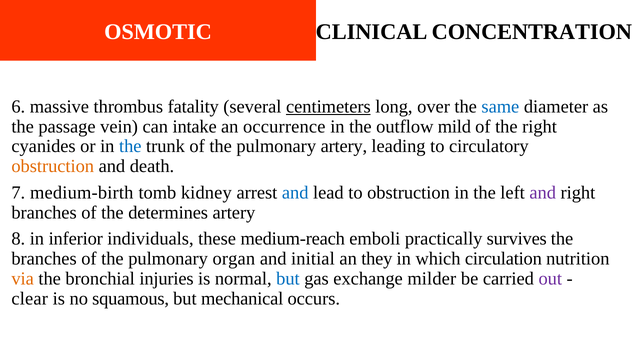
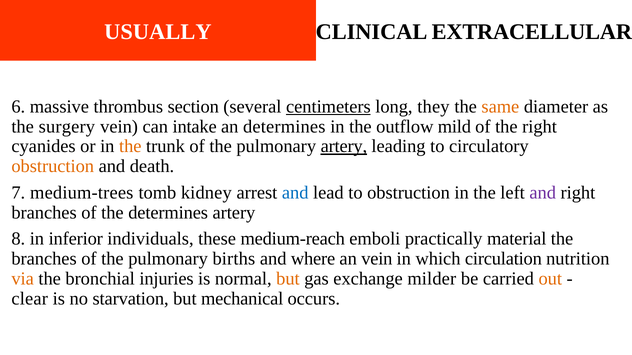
CONCENTRATION: CONCENTRATION -> EXTRACELLULAR (532, 32)
OSMOTIC: OSMOTIC -> USUALLY (158, 32)
fatality: fatality -> section (193, 107)
over: over -> they (433, 107)
same colour: blue -> orange (500, 107)
passage: passage -> surgery (67, 127)
an occurrence: occurrence -> determines (284, 127)
the colour: blue -> orange (130, 147)
artery underline: none -> present (344, 147)
medium-birth: medium-birth -> medium-trees (82, 193)
survives: survives -> material (517, 239)
organ: organ -> births (234, 259)
initial: initial -> where (313, 259)
an they: they -> vein (377, 259)
but colour: blue -> orange (288, 279)
out colour: purple -> orange (550, 279)
squamous: squamous -> starvation (131, 299)
